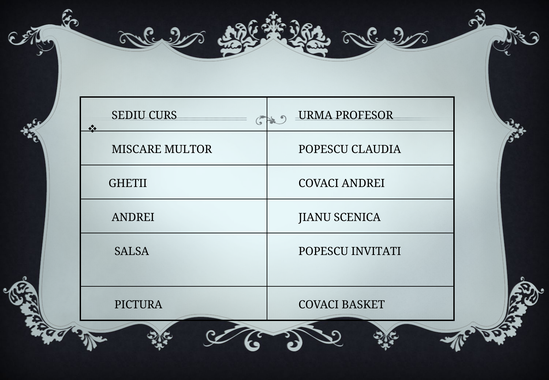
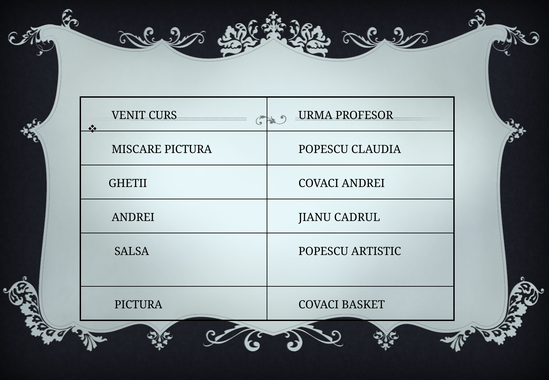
SEDIU: SEDIU -> VENIT (129, 116)
MISCARE MULTOR: MULTOR -> PICTURA (188, 150)
SCENICA: SCENICA -> CADRUL (357, 218)
INVITATI: INVITATI -> ARTISTIC (376, 252)
